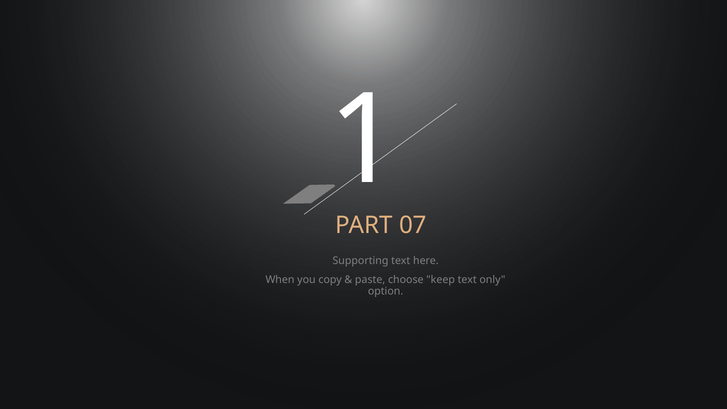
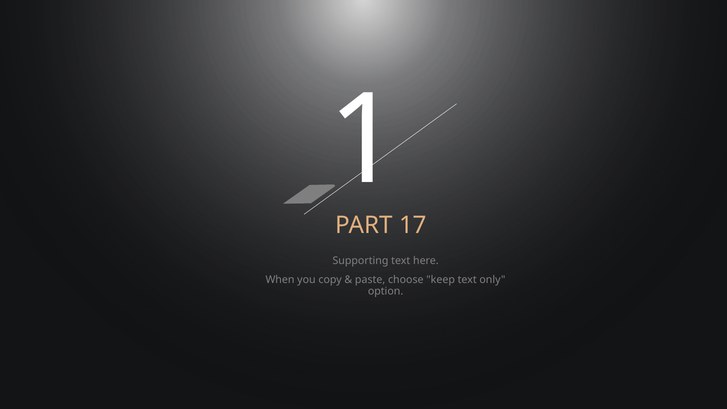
07: 07 -> 17 (413, 225)
